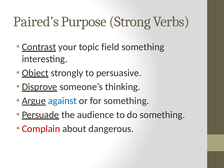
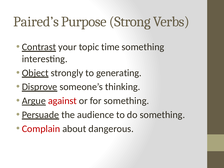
field: field -> time (110, 47)
persuasive: persuasive -> generating (119, 73)
against colour: blue -> red (62, 101)
